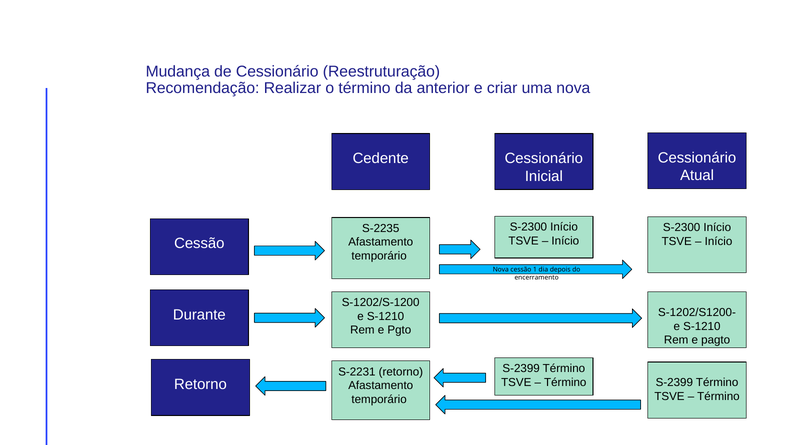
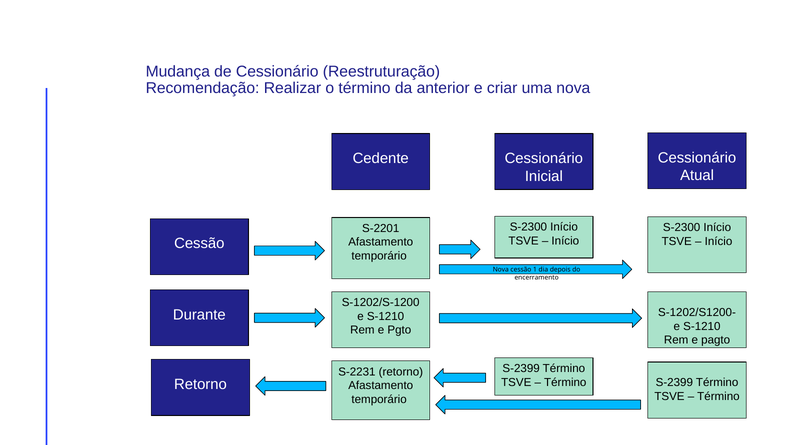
S-2235: S-2235 -> S-2201 (381, 229)
